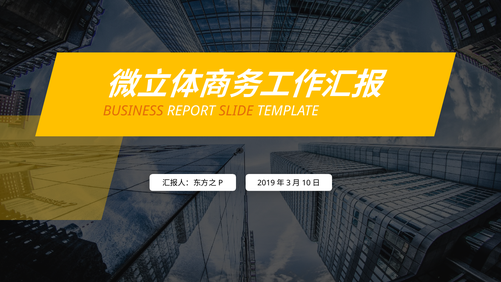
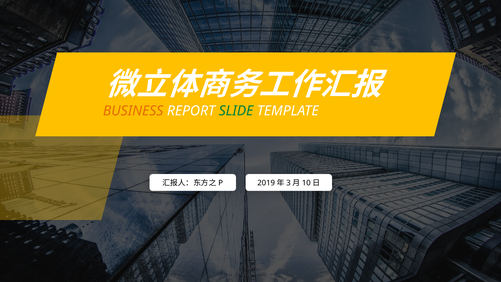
SLIDE colour: orange -> green (236, 111)
